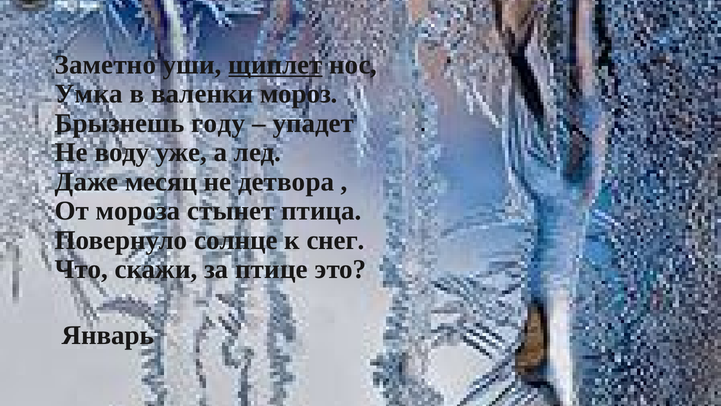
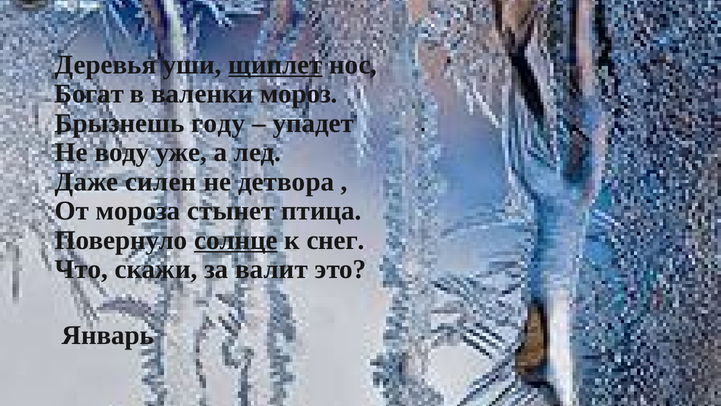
Заметно: Заметно -> Деревья (106, 65)
Умка: Умка -> Богат (89, 94)
месяц: месяц -> силен (161, 181)
солнце underline: none -> present (236, 240)
птице: птице -> валит (272, 269)
